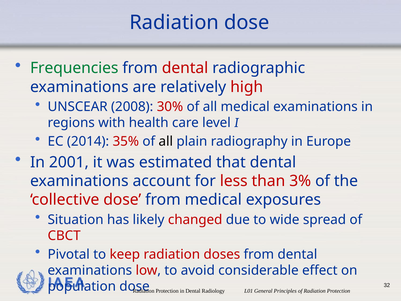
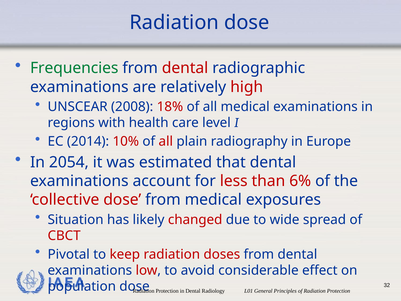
30%: 30% -> 18% (170, 107)
35%: 35% -> 10% (126, 141)
all colour: black -> red (166, 141)
2001: 2001 -> 2054 (69, 162)
3%: 3% -> 6% (300, 181)
